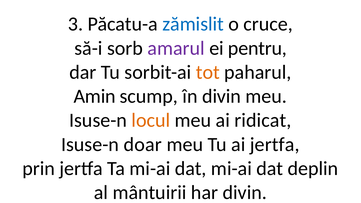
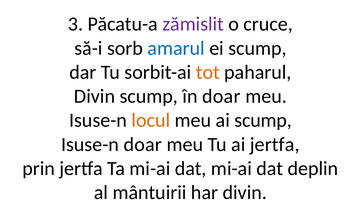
zămislit colour: blue -> purple (193, 24)
amarul colour: purple -> blue (176, 48)
ei pentru: pentru -> scump (257, 48)
Amin: Amin -> Divin (95, 96)
în divin: divin -> doar (221, 96)
ai ridicat: ridicat -> scump (263, 120)
